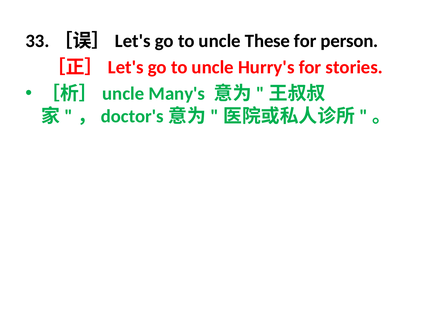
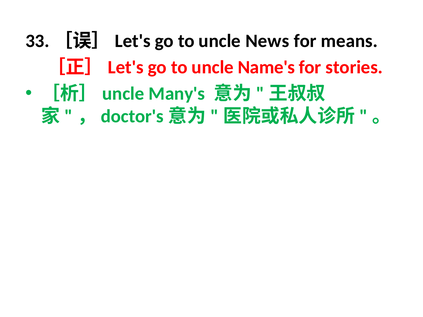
These: These -> News (267, 41)
person: person -> means (349, 41)
Hurry's: Hurry's -> Name's (266, 68)
